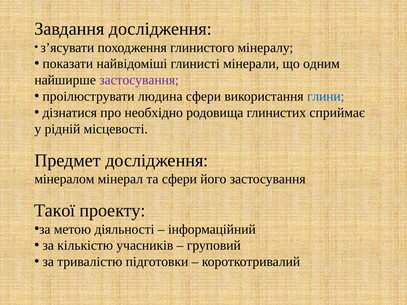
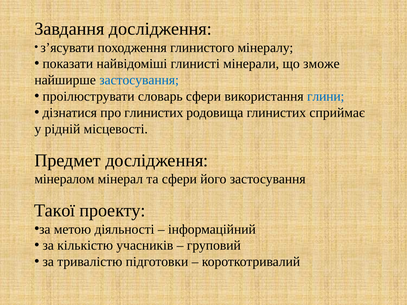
одним: одним -> зможе (321, 64)
застосування colour: purple -> blue (139, 80)
людина: людина -> словарь (160, 96)
про необхідно: необхідно -> глинистих (154, 113)
